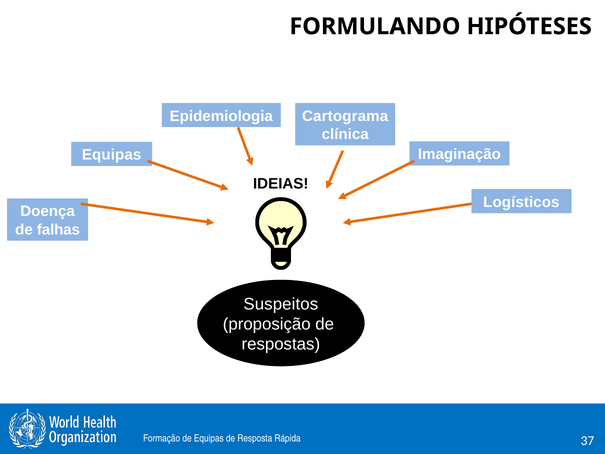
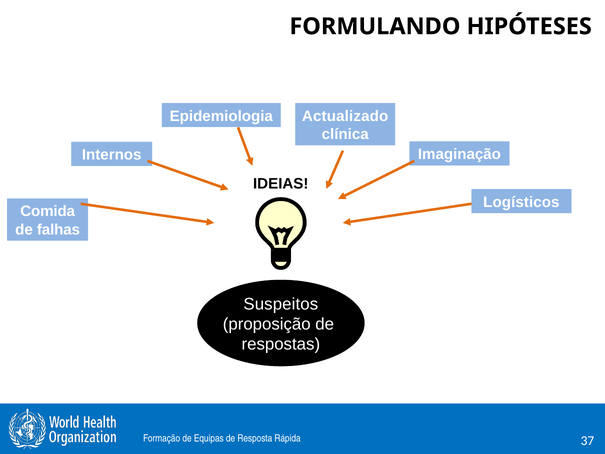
Cartograma: Cartograma -> Actualizado (345, 116)
Equipas: Equipas -> Internos (112, 155)
Doença: Doença -> Comida (48, 211)
